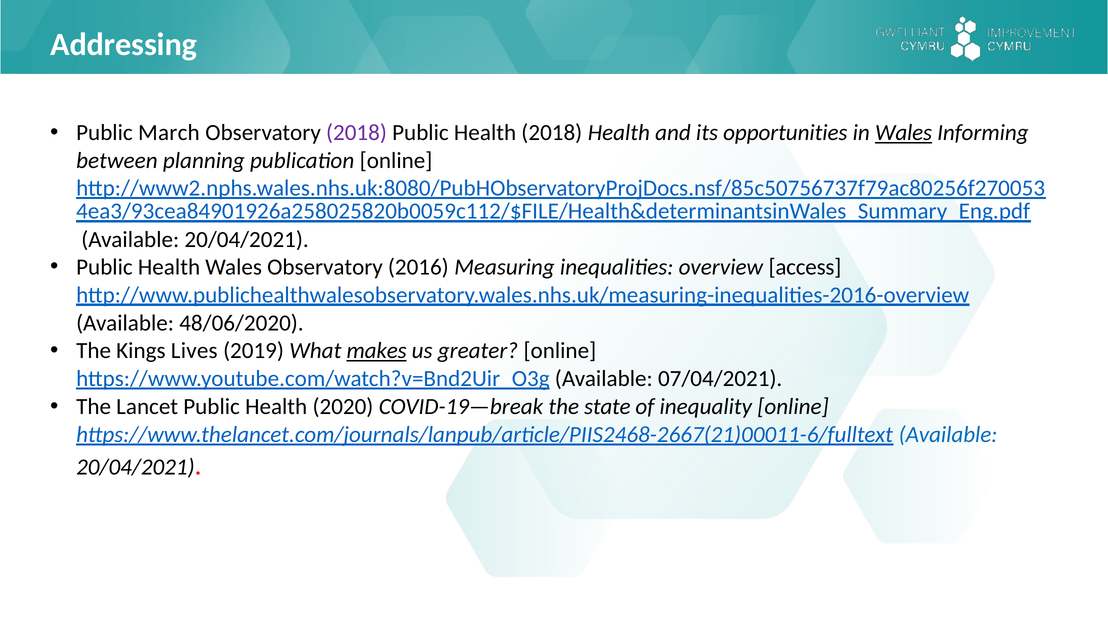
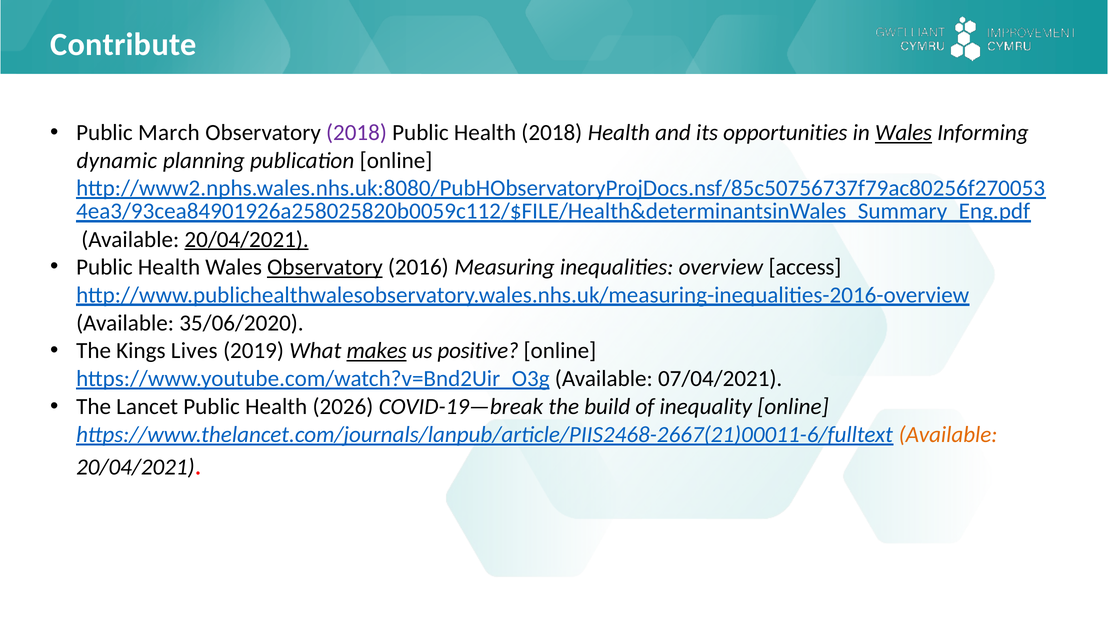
Addressing: Addressing -> Contribute (123, 45)
between: between -> dynamic (117, 161)
20/04/2021 underline: none -> present (247, 240)
Observatory underline: none -> present (325, 267)
48/06/2020: 48/06/2020 -> 35/06/2020 (241, 323)
greater: greater -> positive (478, 351)
2020: 2020 -> 2026 (343, 407)
state: state -> build (607, 407)
Available colour: blue -> orange (948, 435)
